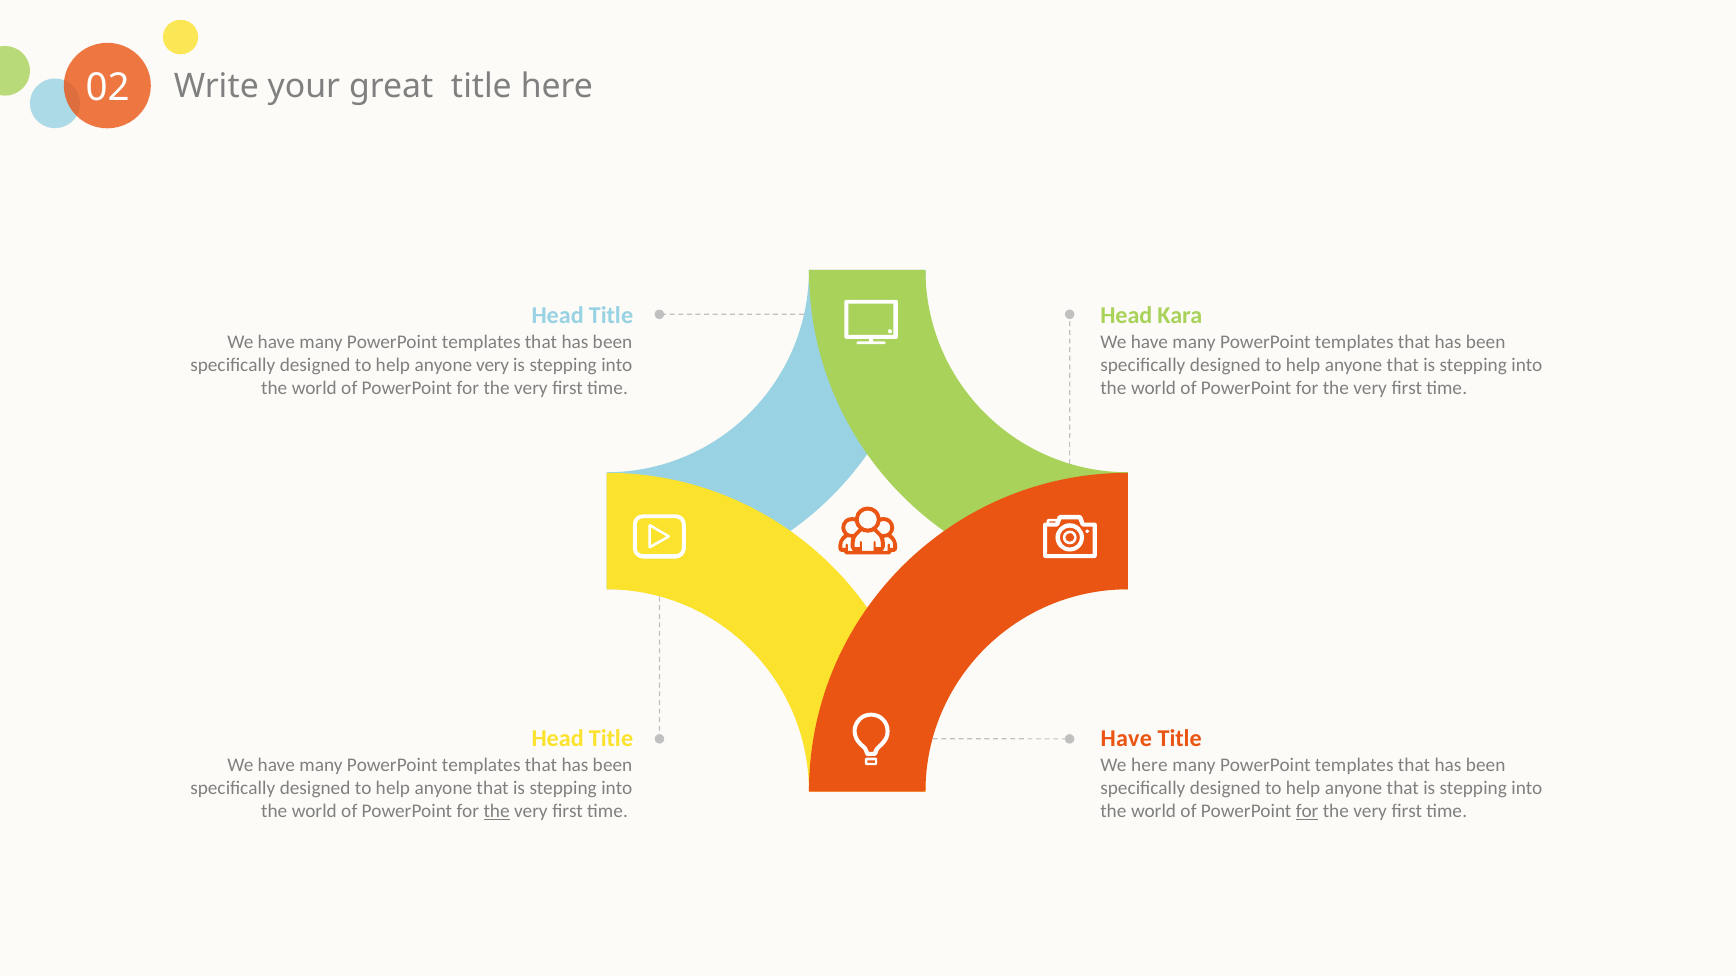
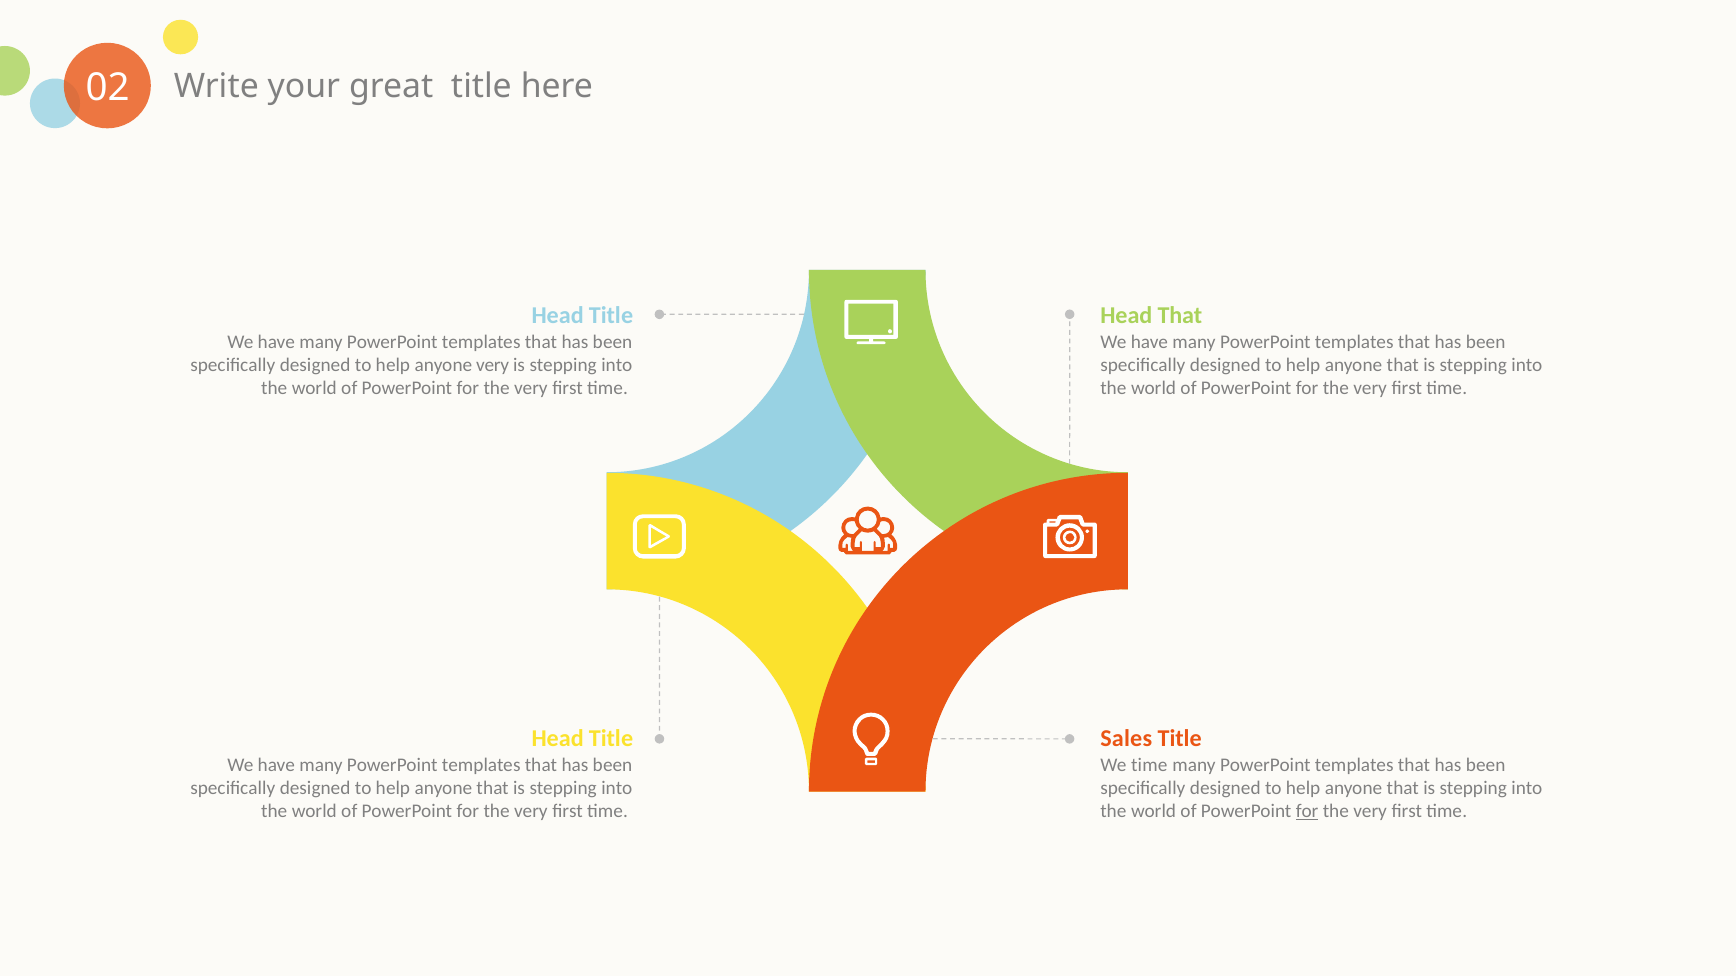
Head Kara: Kara -> That (1180, 316)
Have: Have -> Sales (1126, 739)
We here: here -> time (1149, 765)
the underline: present -> none (497, 811)
